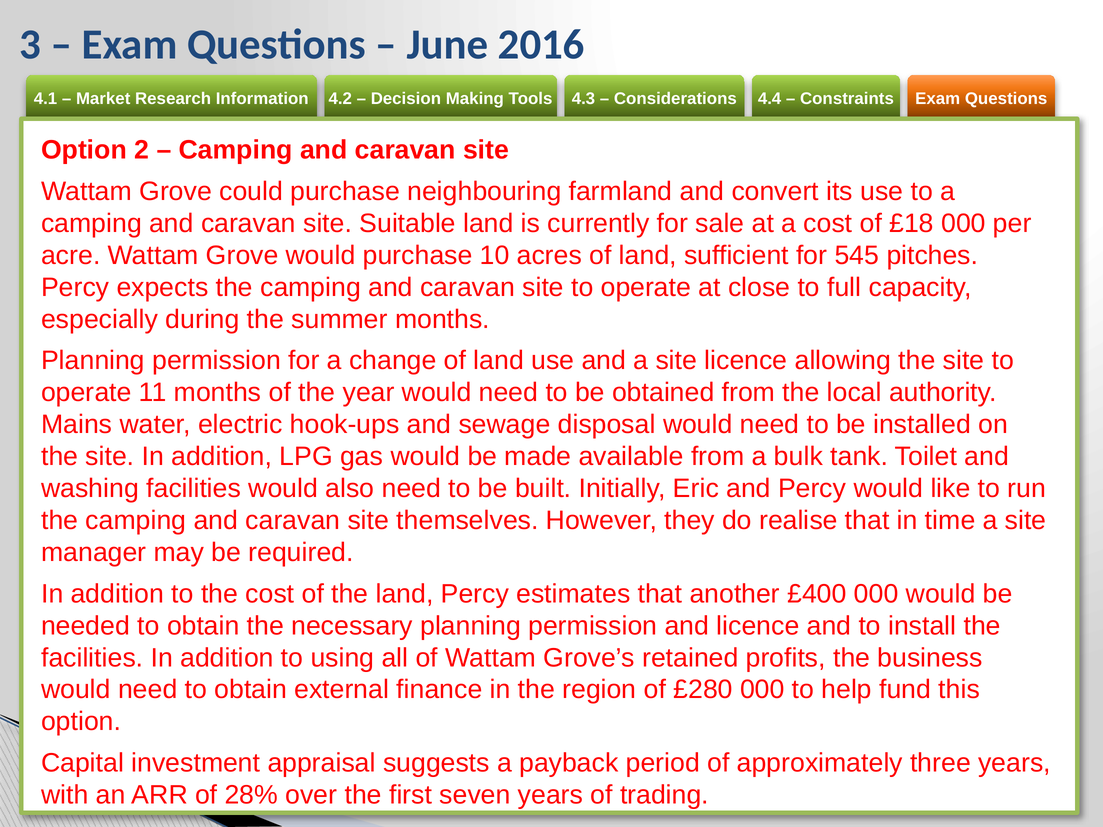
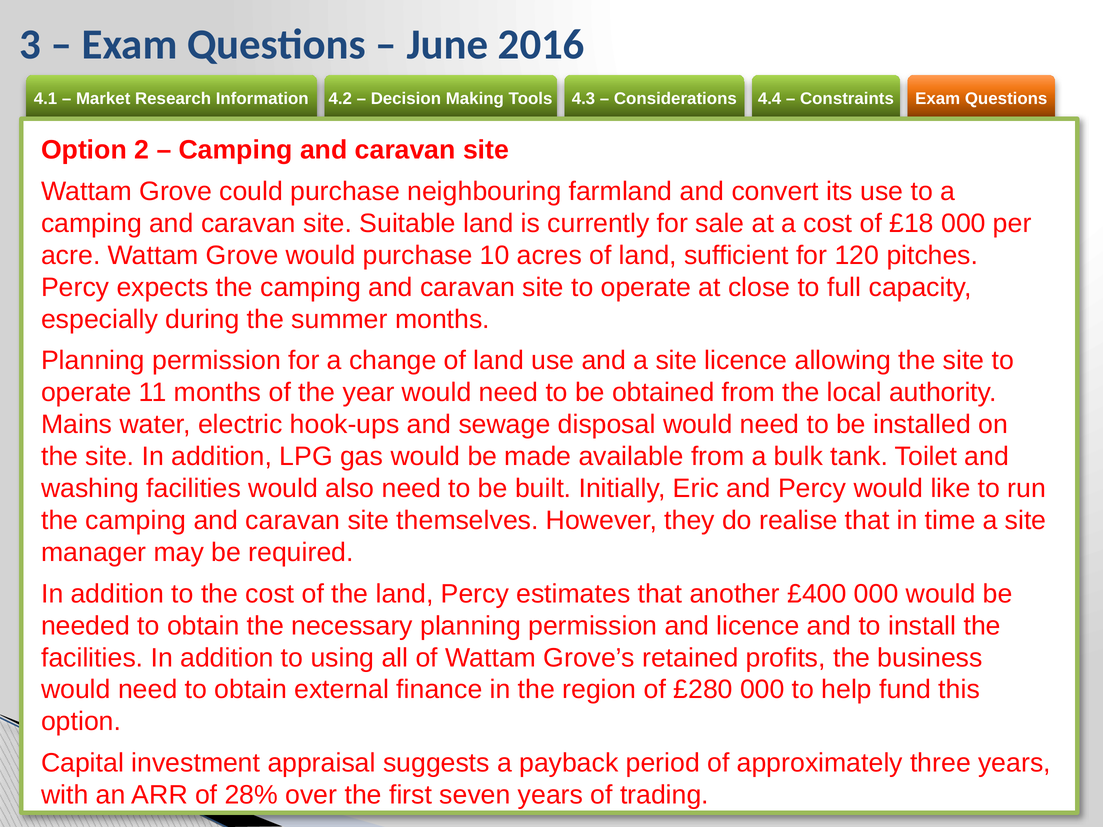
545: 545 -> 120 (857, 255)
